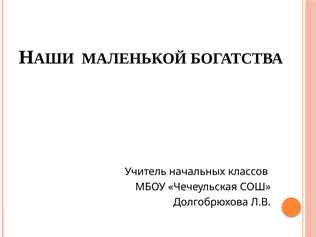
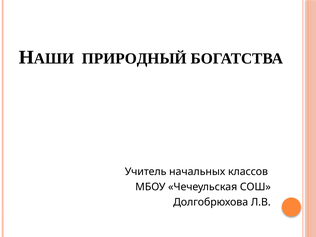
МАЛЕНЬКОЙ: МАЛЕНЬКОЙ -> ПРИРОДНЫЙ (134, 59)
